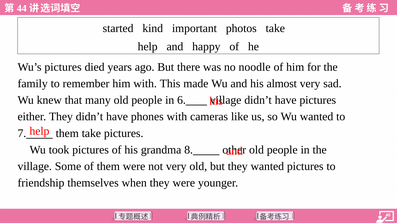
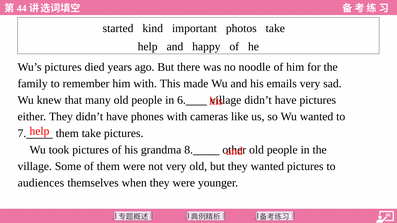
almost: almost -> emails (282, 84)
friendship: friendship -> audiences (41, 183)
